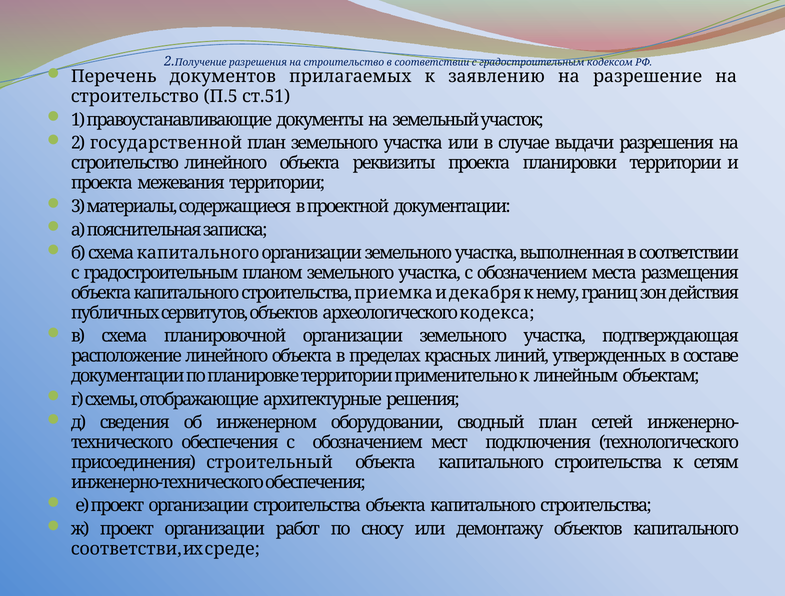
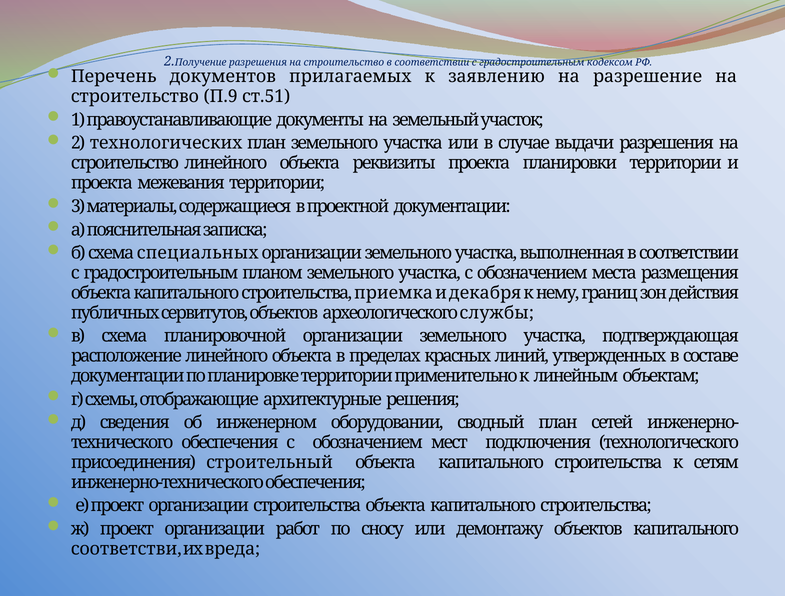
П.5: П.5 -> П.9 (221, 96)
государственной: государственной -> технологических (166, 143)
схема капитального: капитального -> специальных (198, 253)
кодекса: кодекса -> службы (497, 313)
среде: среде -> вреда (232, 549)
